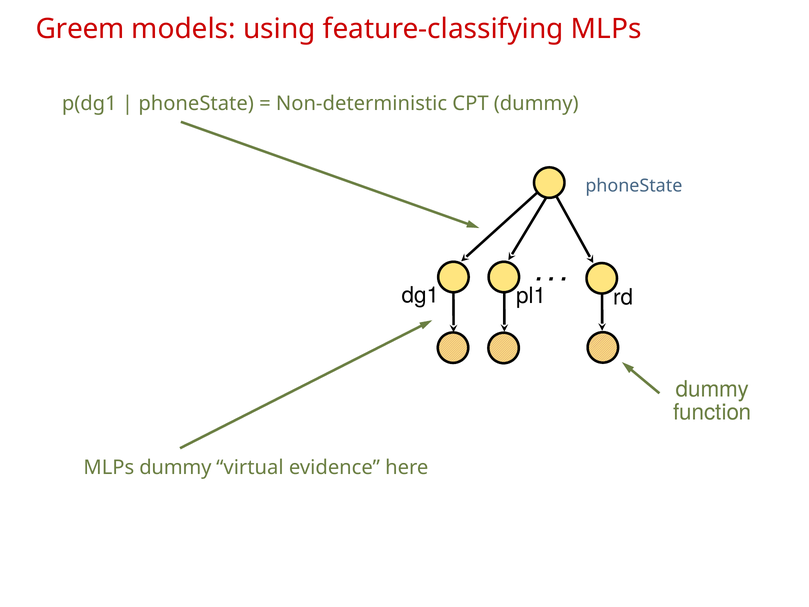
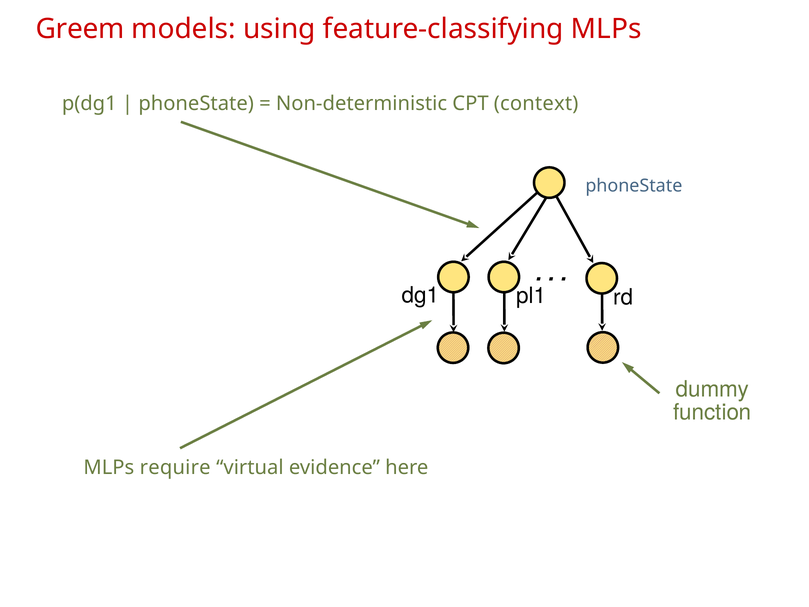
CPT dummy: dummy -> context (536, 104)
MLPs dummy: dummy -> require (175, 467)
